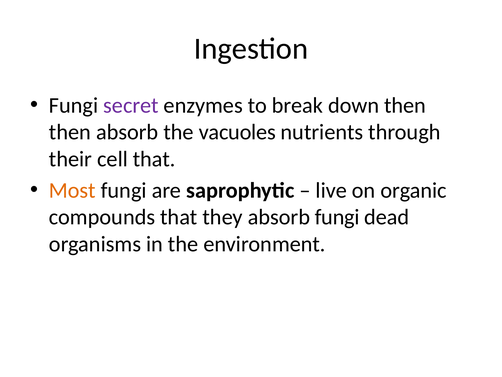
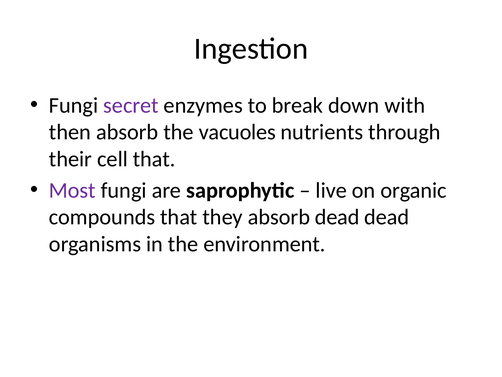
down then: then -> with (405, 105)
Most colour: orange -> purple (72, 190)
absorb fungi: fungi -> dead (337, 217)
